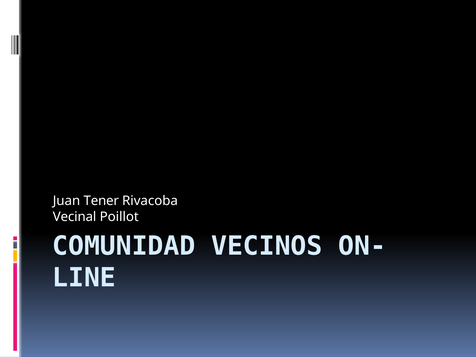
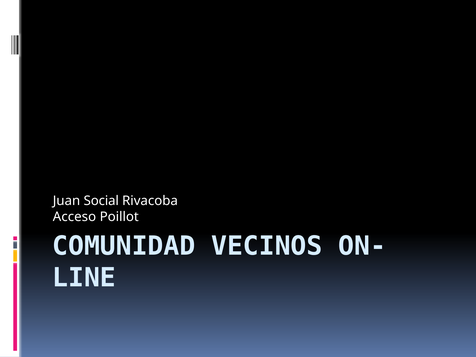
Tener: Tener -> Social (101, 201)
Vecinal: Vecinal -> Acceso (74, 217)
